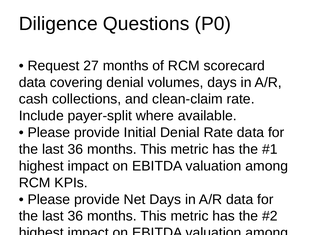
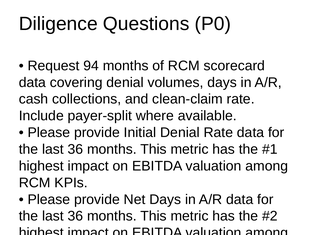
27: 27 -> 94 (91, 66)
